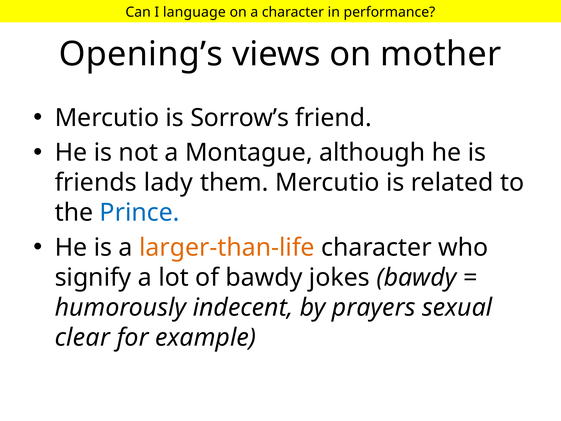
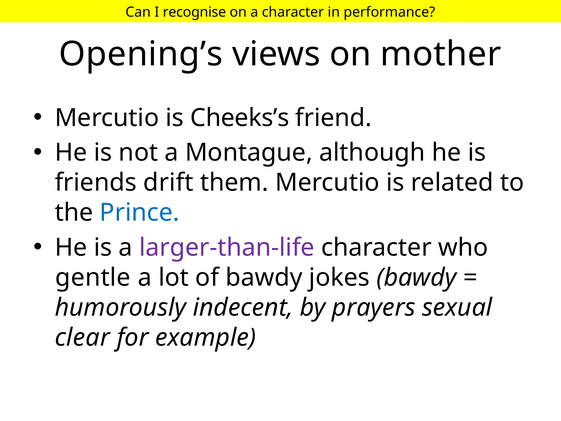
language: language -> recognise (194, 12)
Sorrow’s: Sorrow’s -> Cheeks’s (240, 118)
lady: lady -> drift (168, 183)
larger-than-life colour: orange -> purple (227, 247)
signify: signify -> gentle (93, 277)
